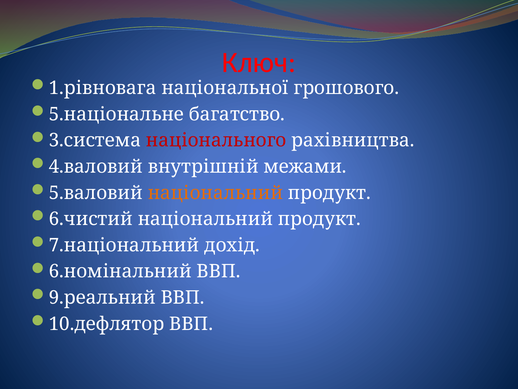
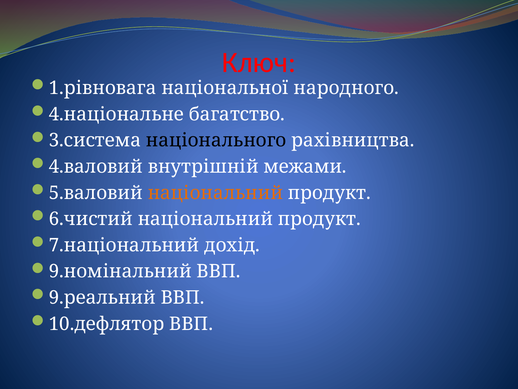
грошового: грошового -> народного (346, 88)
5.національне: 5.національне -> 4.національне (116, 114)
національного colour: red -> black (216, 140)
6.номінальний: 6.номінальний -> 9.номінальний (120, 271)
